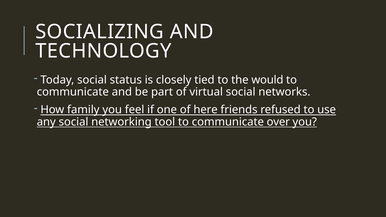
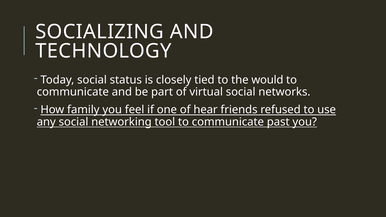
here: here -> hear (206, 110)
over: over -> past (278, 122)
